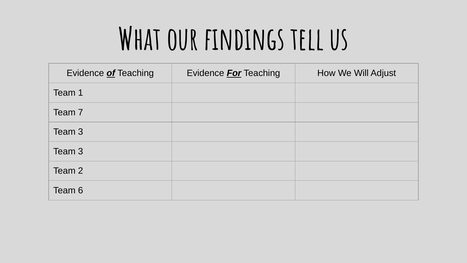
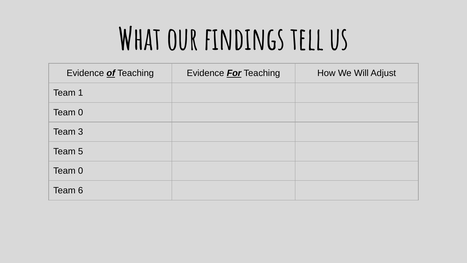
7: 7 -> 0 (81, 112)
3: 3 -> 5 (81, 151)
2: 2 -> 0 (81, 171)
